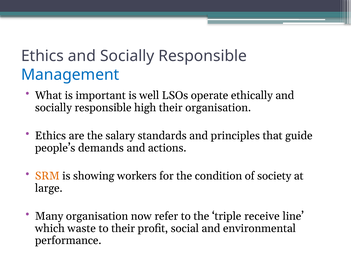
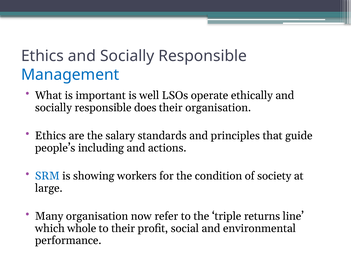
high: high -> does (145, 108)
demands: demands -> including (101, 148)
SRM colour: orange -> blue (47, 176)
receive: receive -> returns (262, 216)
waste: waste -> whole (82, 229)
